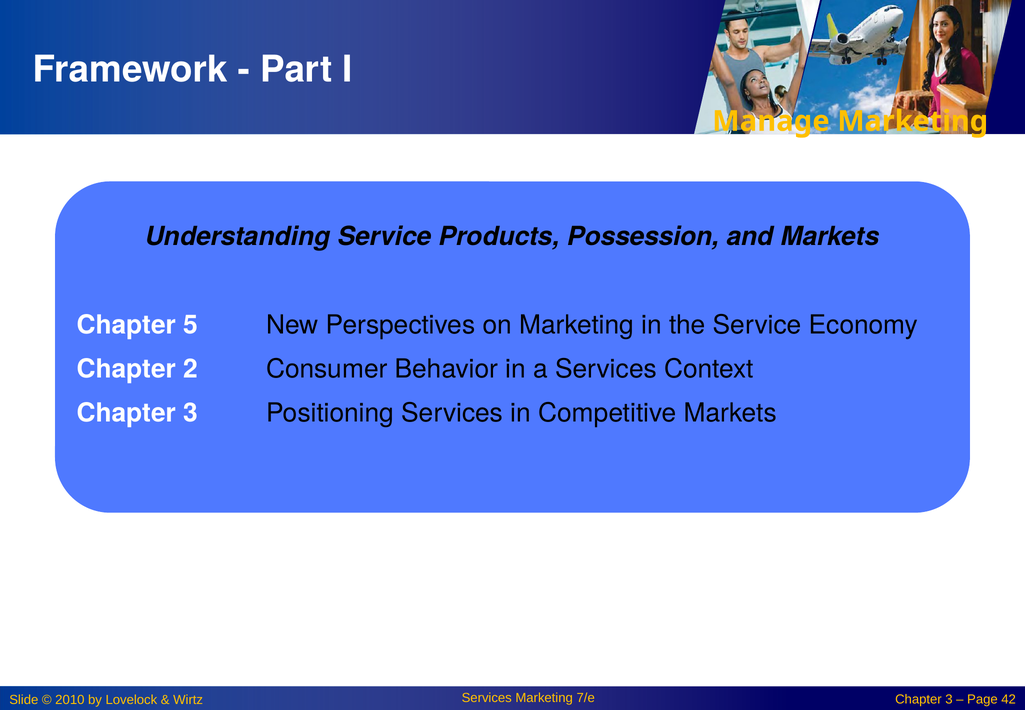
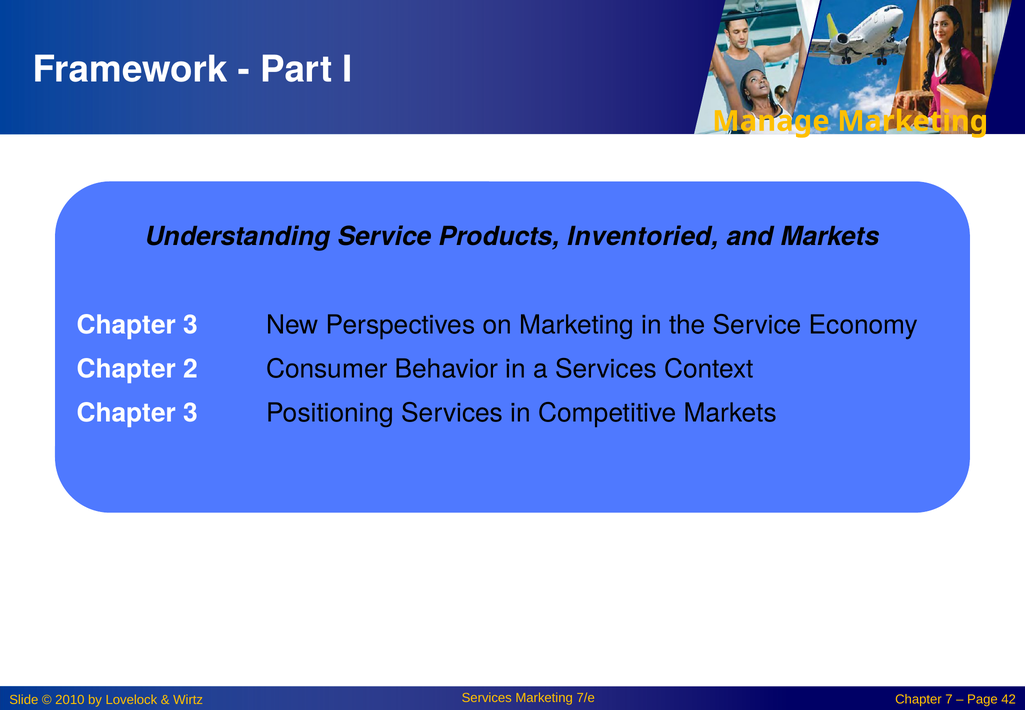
Possession: Possession -> Inventoried (643, 237)
5: 5 -> 3 (191, 325)
3: 3 -> 7 (949, 699)
